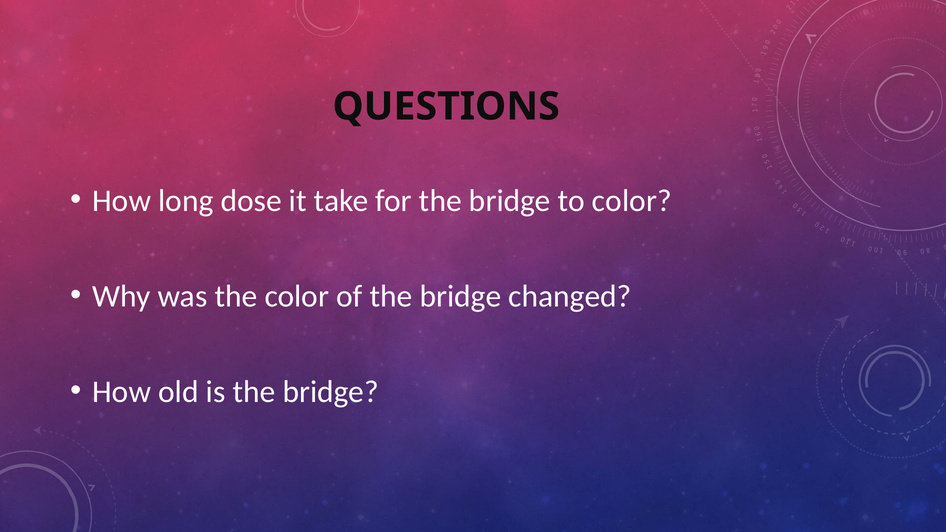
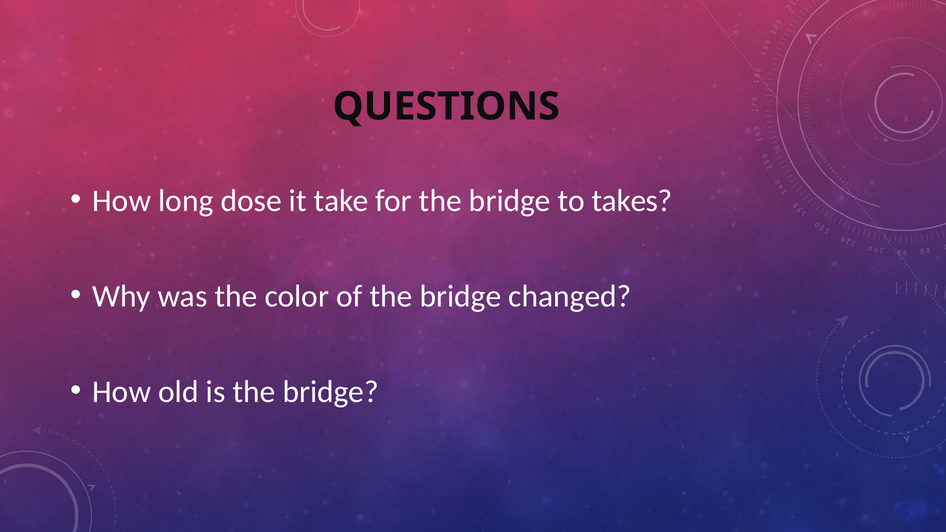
to color: color -> takes (632, 201)
